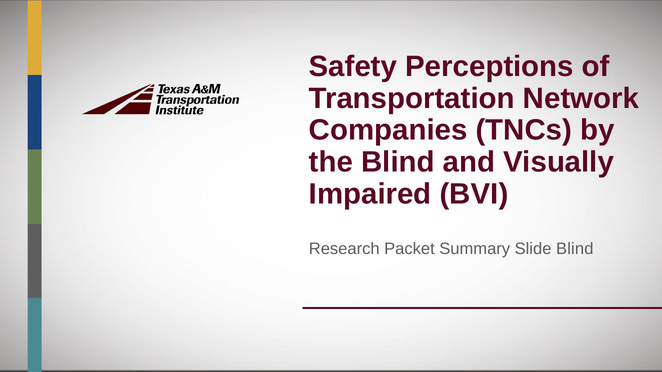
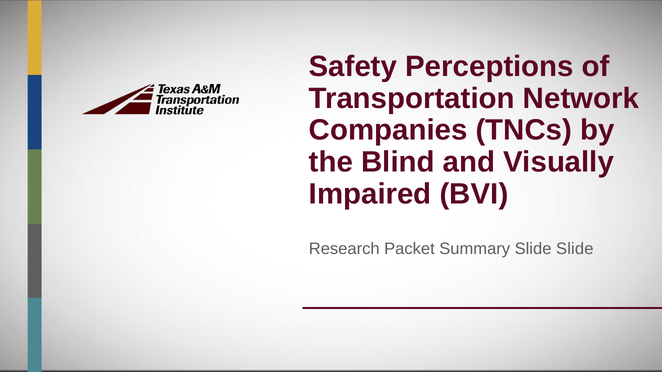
Slide Blind: Blind -> Slide (575, 249)
